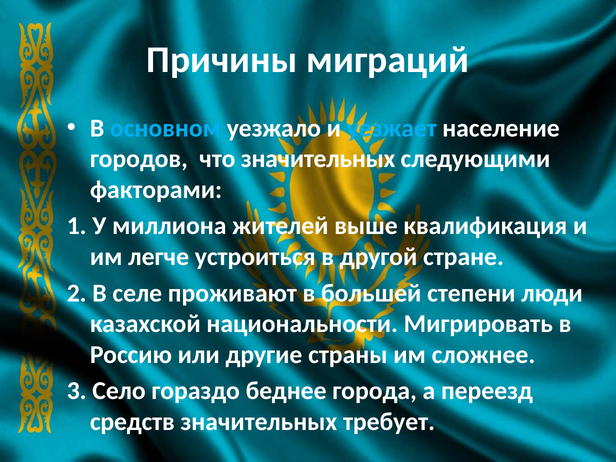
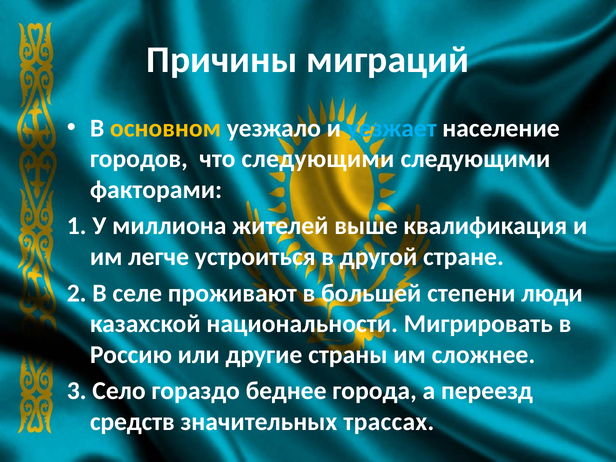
основном colour: light blue -> yellow (166, 128)
что значительных: значительных -> следующими (318, 159)
требует: требует -> трассах (389, 422)
